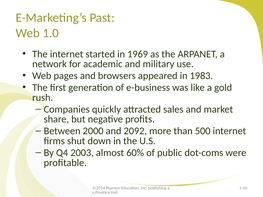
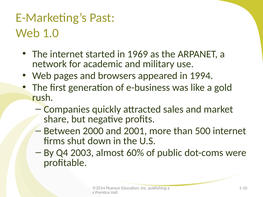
1983: 1983 -> 1994 (201, 76)
2092: 2092 -> 2001 (135, 131)
